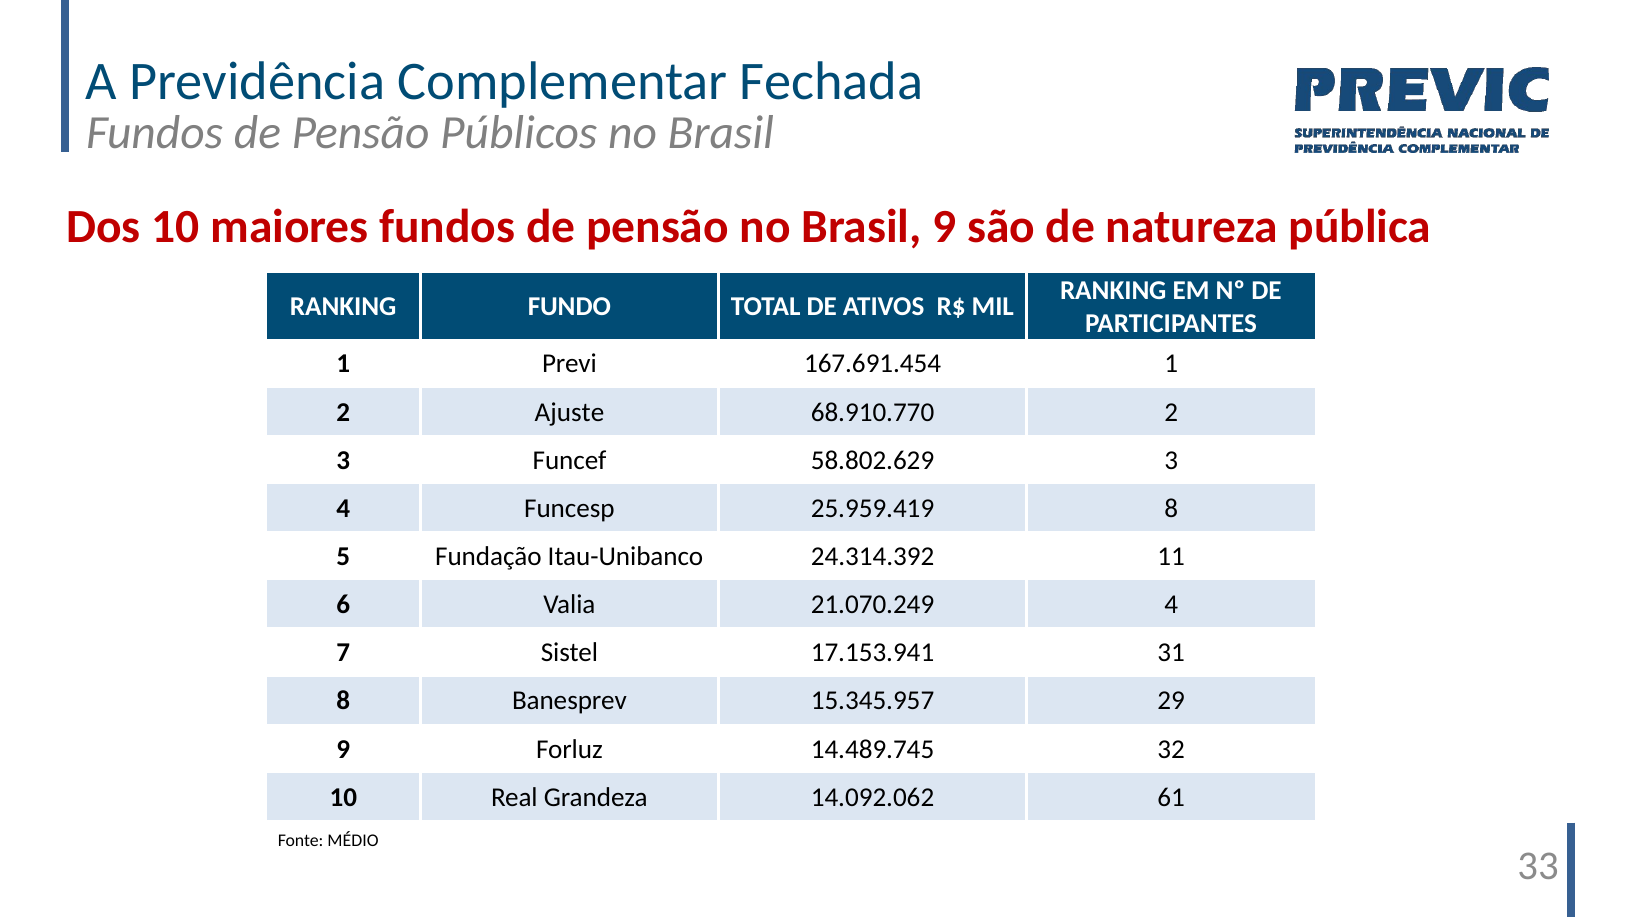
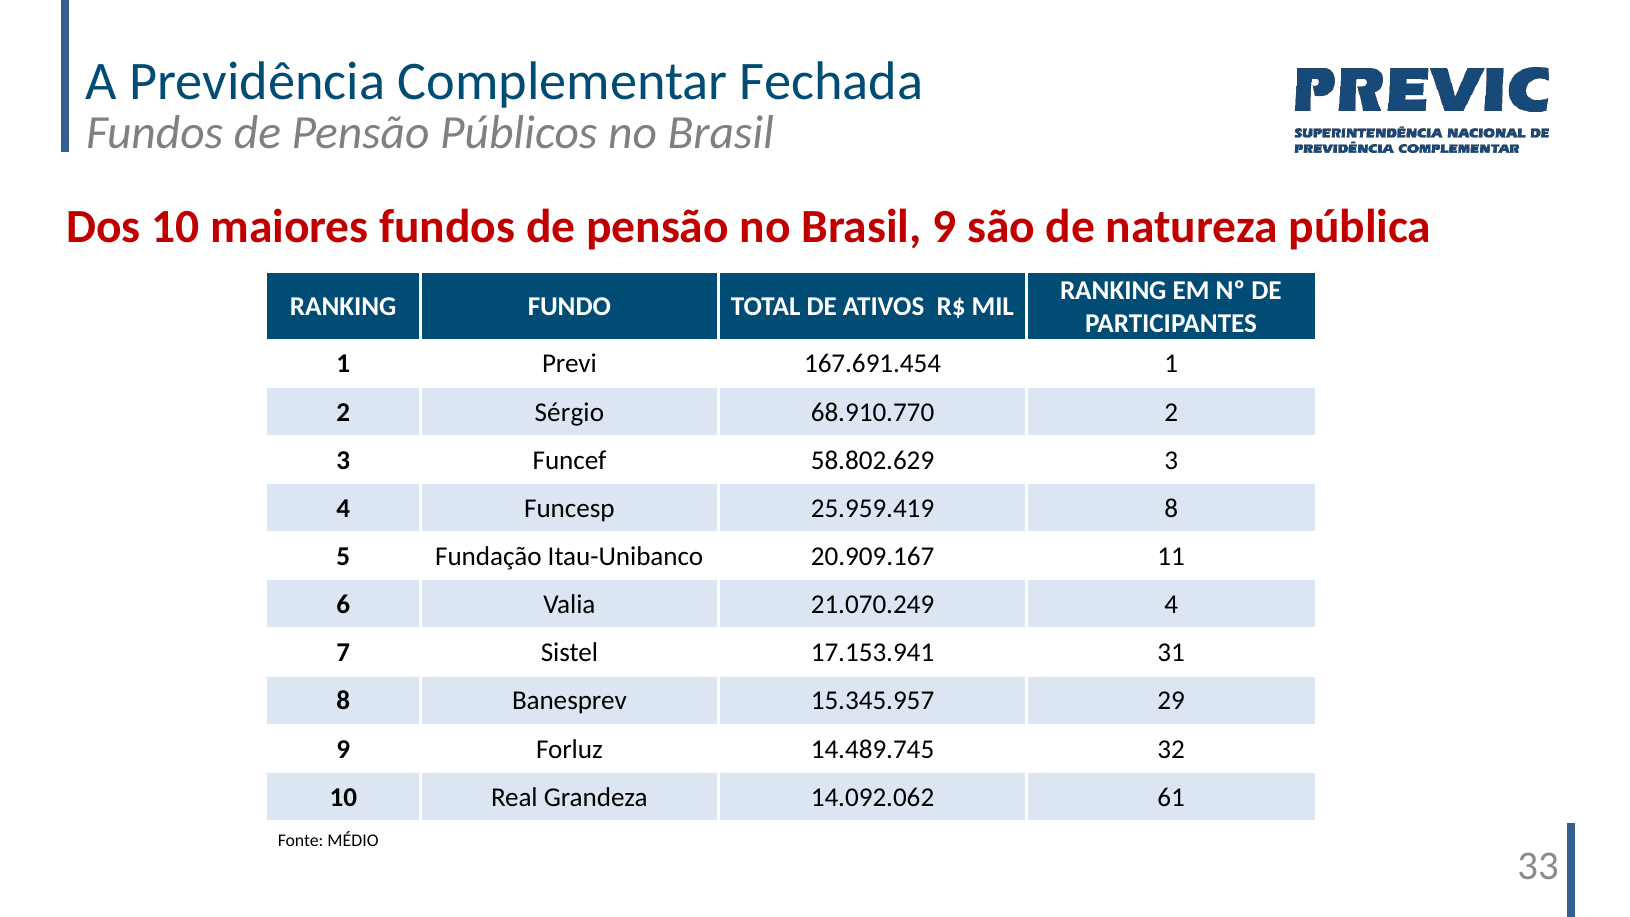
Ajuste: Ajuste -> Sérgio (569, 412)
24.314.392: 24.314.392 -> 20.909.167 (873, 556)
